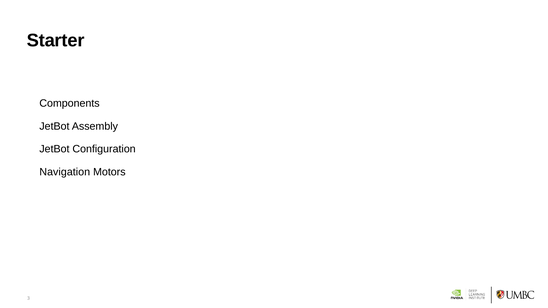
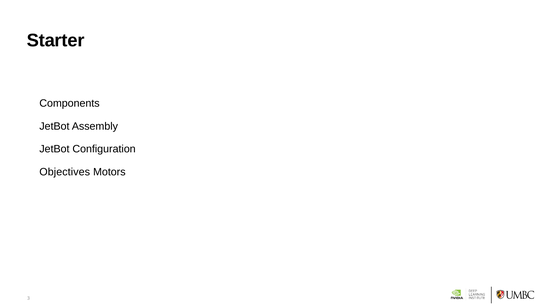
Navigation: Navigation -> Objectives (65, 172)
